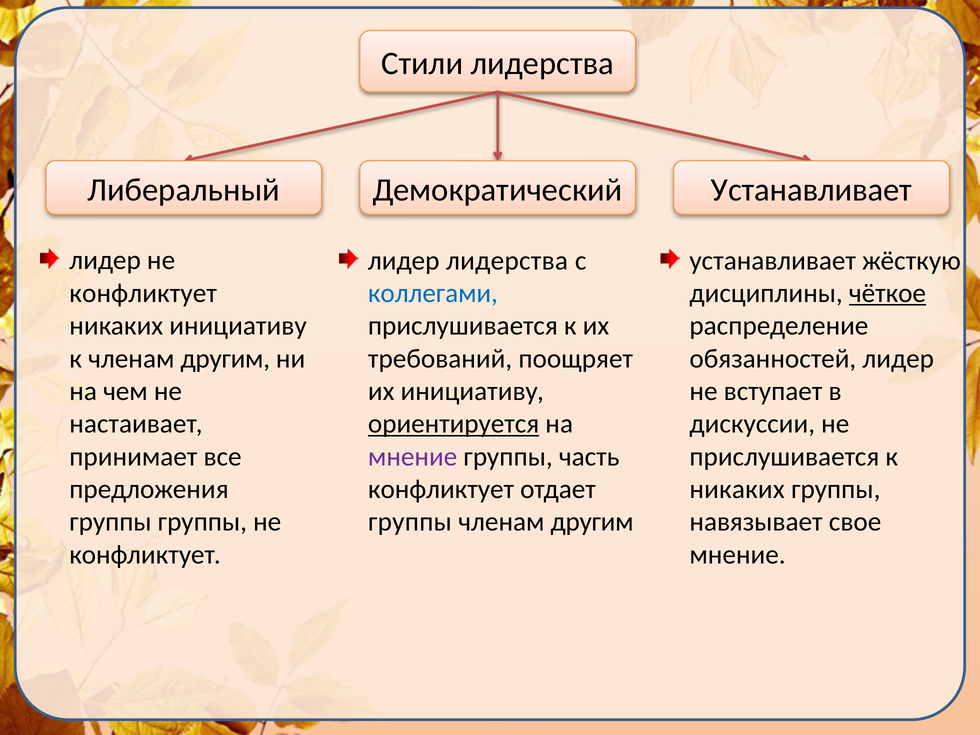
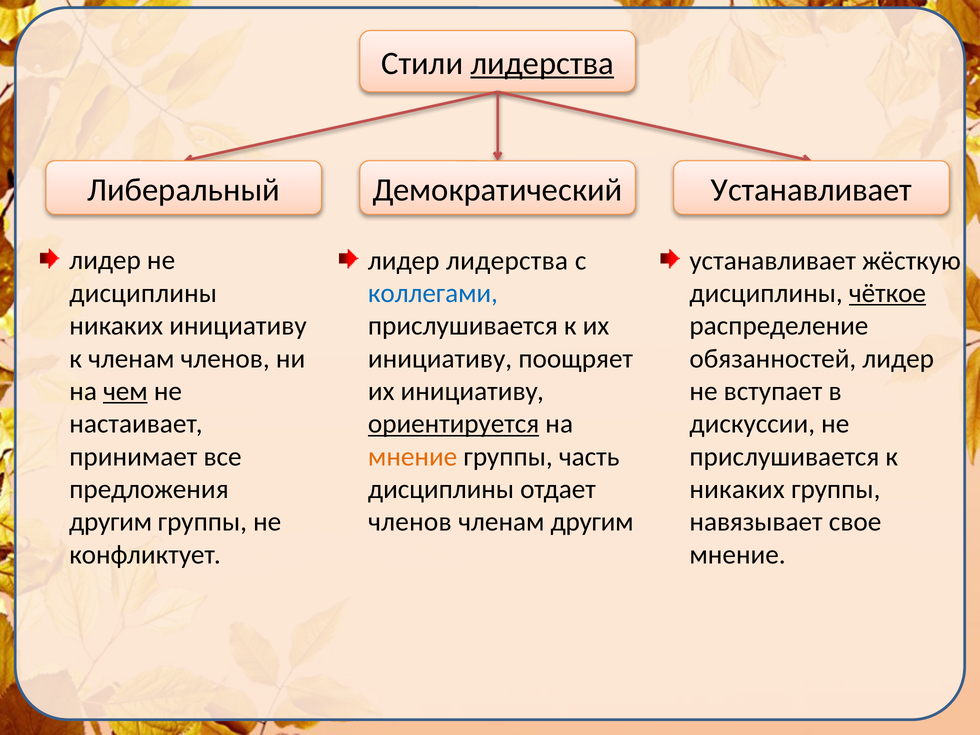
лидерства underline: none -> present (542, 63)
конфликтует: конфликтует -> дисциплины (143, 293)
к членам другим: другим -> членов (225, 359)
требований: требований -> инициативу (440, 359)
чем underline: none -> present (125, 391)
мнение colour: purple -> orange (413, 457)
конфликтует: конфликтует -> дисциплины (441, 489)
группы: группы -> другим (111, 522)
группы: группы -> членов (410, 522)
